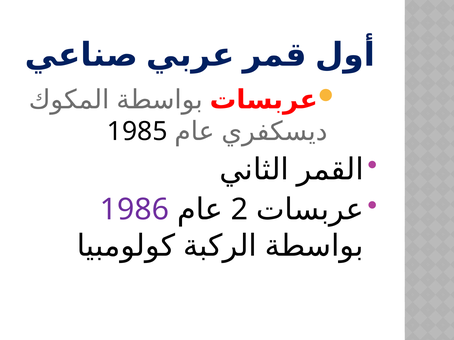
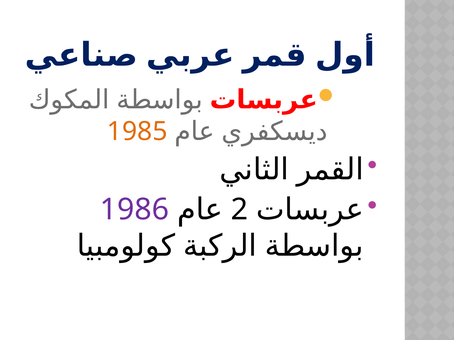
1985 colour: black -> orange (137, 132)
